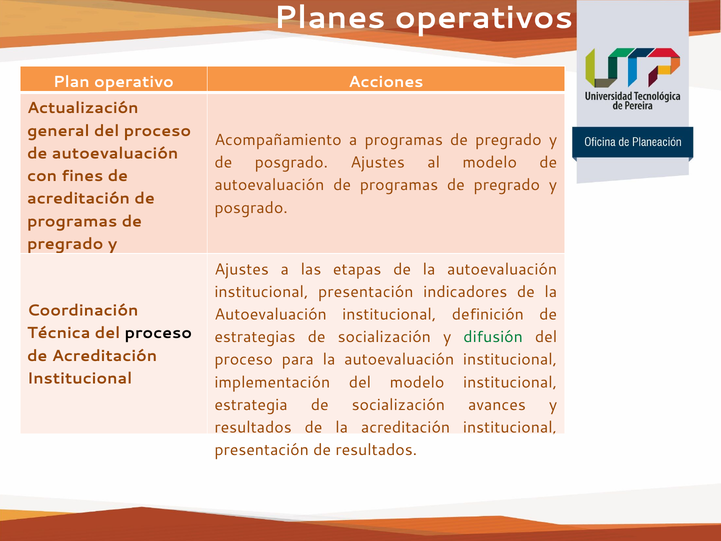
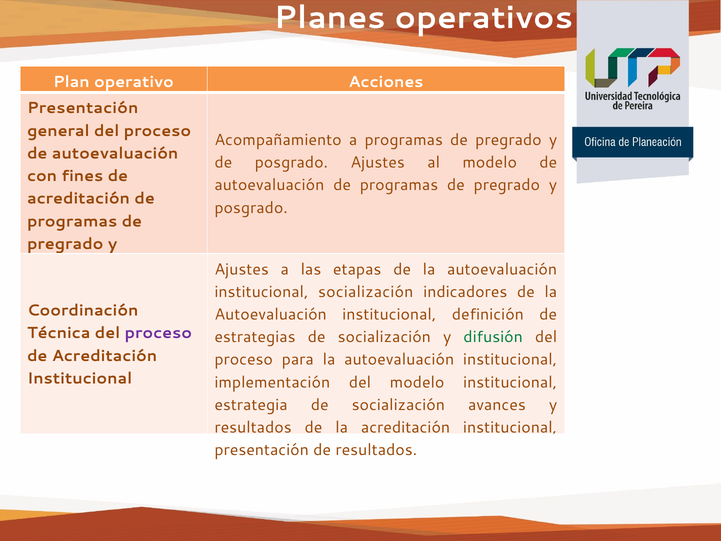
Actualización: Actualización -> Presentación (83, 108)
presentación: presentación -> socialización (366, 292)
proceso colour: black -> purple (158, 333)
